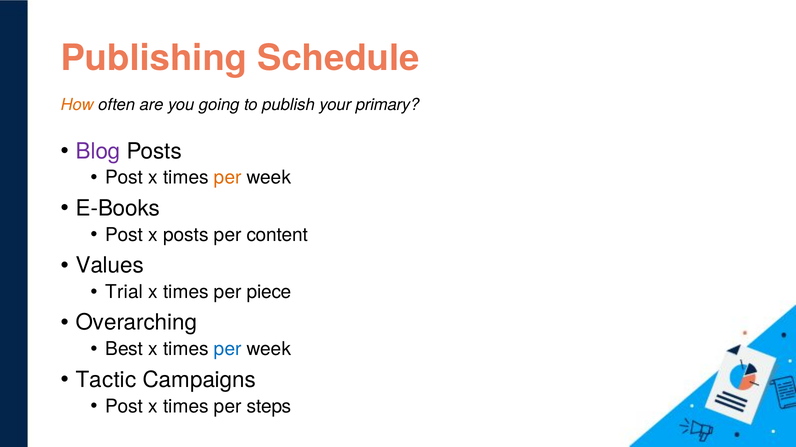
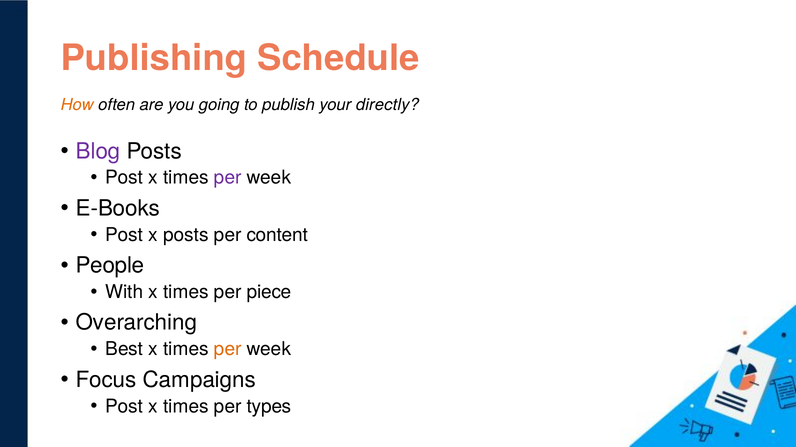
primary: primary -> directly (387, 105)
per colour: orange -> purple (228, 178)
Values: Values -> People (110, 266)
Trial: Trial -> With (124, 292)
per colour: blue -> orange (228, 350)
Tactic: Tactic -> Focus (106, 380)
steps: steps -> types (269, 407)
